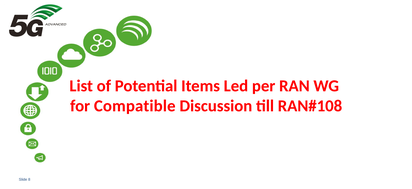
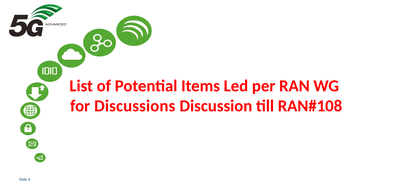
Compatible: Compatible -> Discussions (135, 106)
